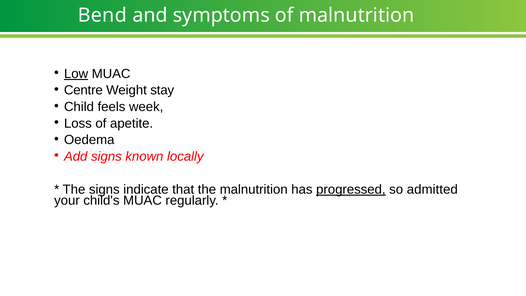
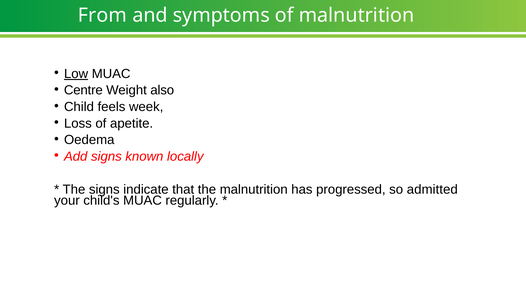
Bend: Bend -> From (102, 15)
stay: stay -> also (162, 90)
progressed underline: present -> none (351, 189)
